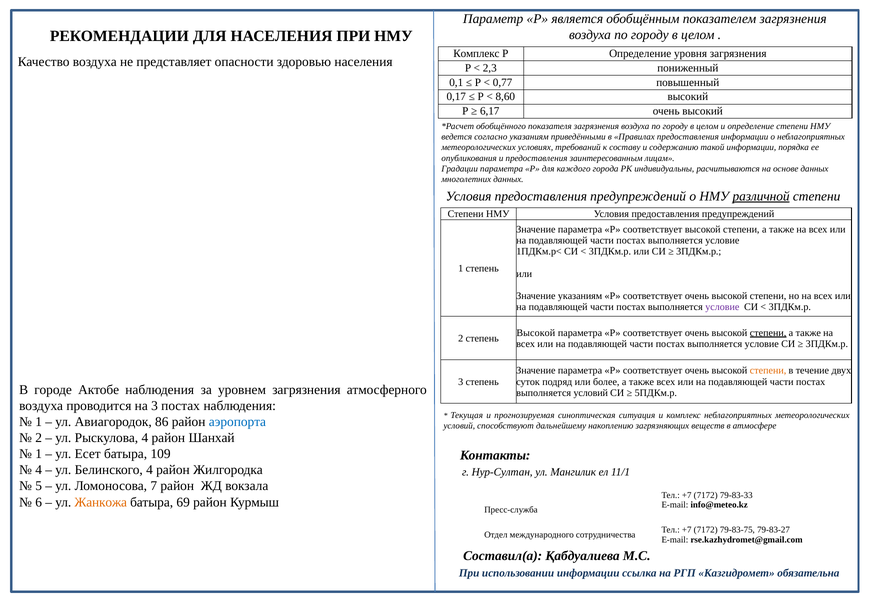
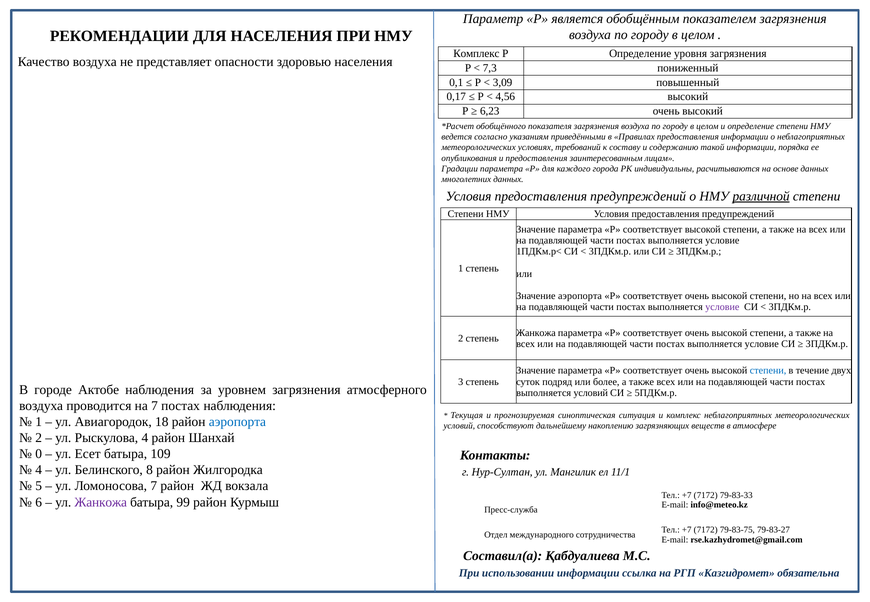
2,3: 2,3 -> 7,3 (490, 68)
0,77: 0,77 -> 3,09 (503, 82)
8,60: 8,60 -> 4,56 (505, 97)
6,17: 6,17 -> 6,23 (490, 111)
Значение указаниям: указаниям -> аэропорта (580, 296)
Высокой: Высокой -> Жанкожа (536, 333)
степени underline: present -> none (768, 333)
степени colour: orange -> blue (768, 371)
на 3: 3 -> 7 (155, 406)
86: 86 -> 18 (162, 422)
1: 1 -> 0 (39, 454)
Белинского 4: 4 -> 8 (149, 470)
Жанкожа colour: orange -> purple (101, 502)
69: 69 -> 99 (183, 502)
